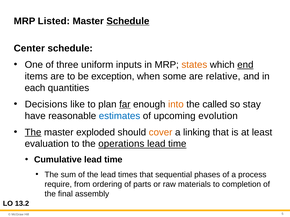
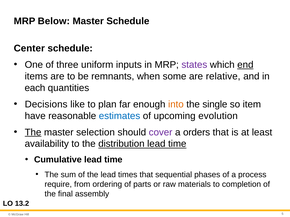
Listed: Listed -> Below (54, 21)
Schedule underline: present -> none (128, 21)
states colour: orange -> purple (194, 65)
exception: exception -> remnants (113, 76)
far underline: present -> none (125, 104)
called: called -> single (215, 104)
stay: stay -> item (252, 104)
exploded: exploded -> selection (96, 133)
cover colour: orange -> purple (161, 133)
linking: linking -> orders (197, 133)
evaluation: evaluation -> availability (47, 144)
operations: operations -> distribution (121, 144)
